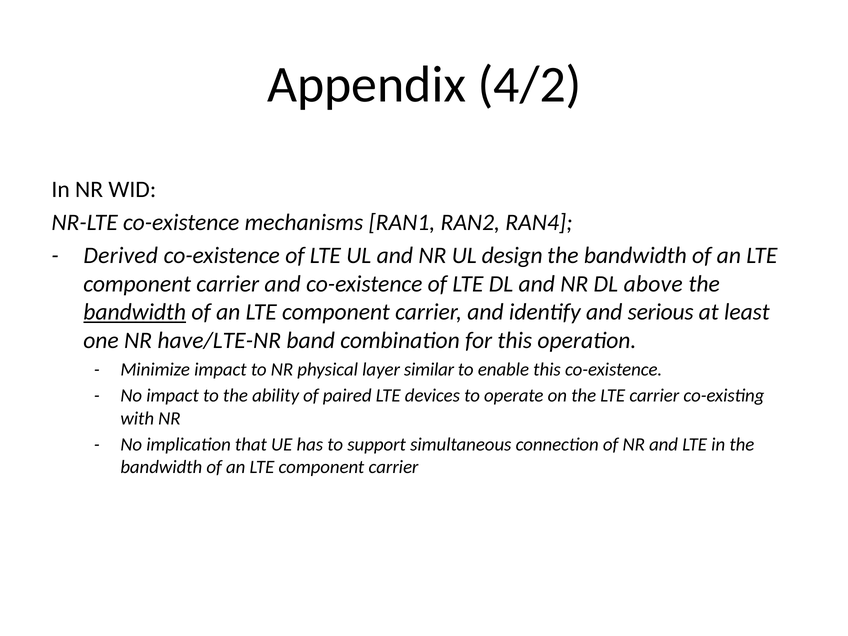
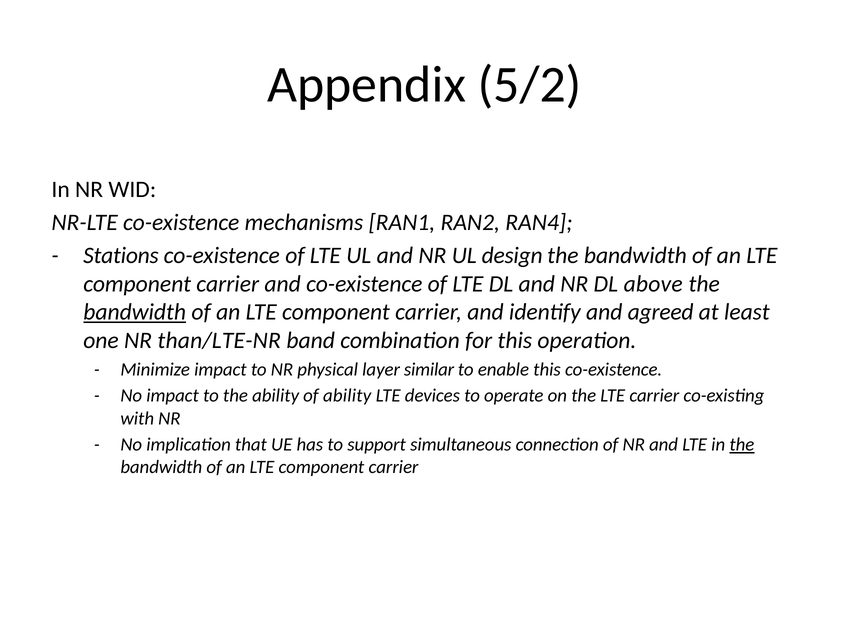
4/2: 4/2 -> 5/2 (530, 85)
Derived: Derived -> Stations (121, 256)
serious: serious -> agreed (661, 312)
have/LTE-NR: have/LTE-NR -> than/LTE-NR (219, 340)
of paired: paired -> ability (347, 396)
the underline: none -> present (742, 445)
